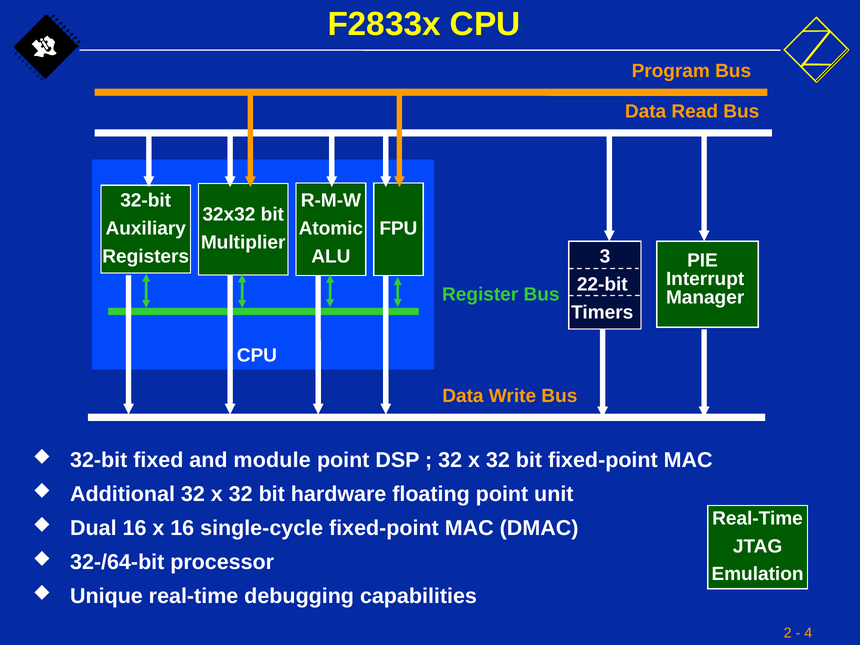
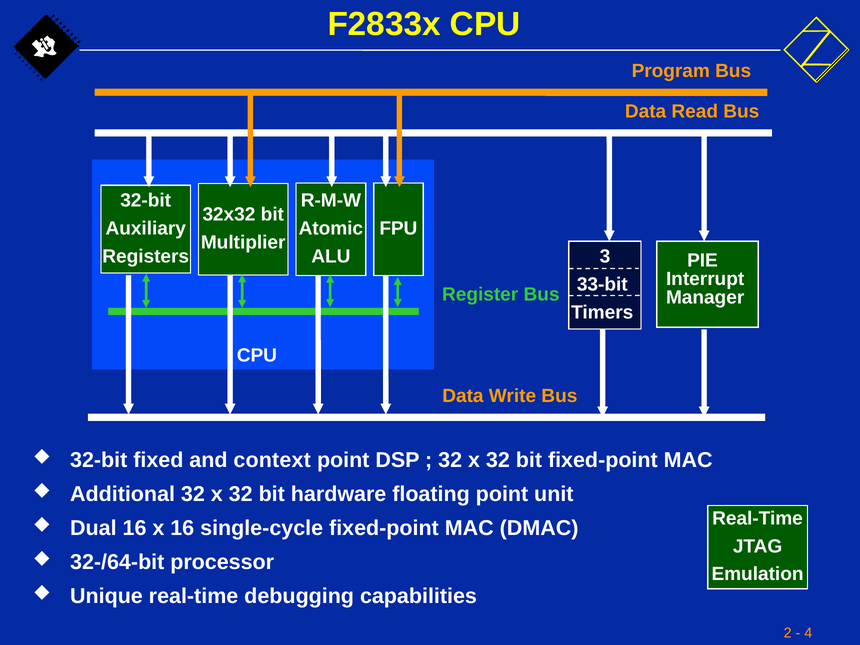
22-bit: 22-bit -> 33-bit (602, 284)
module: module -> context (272, 460)
